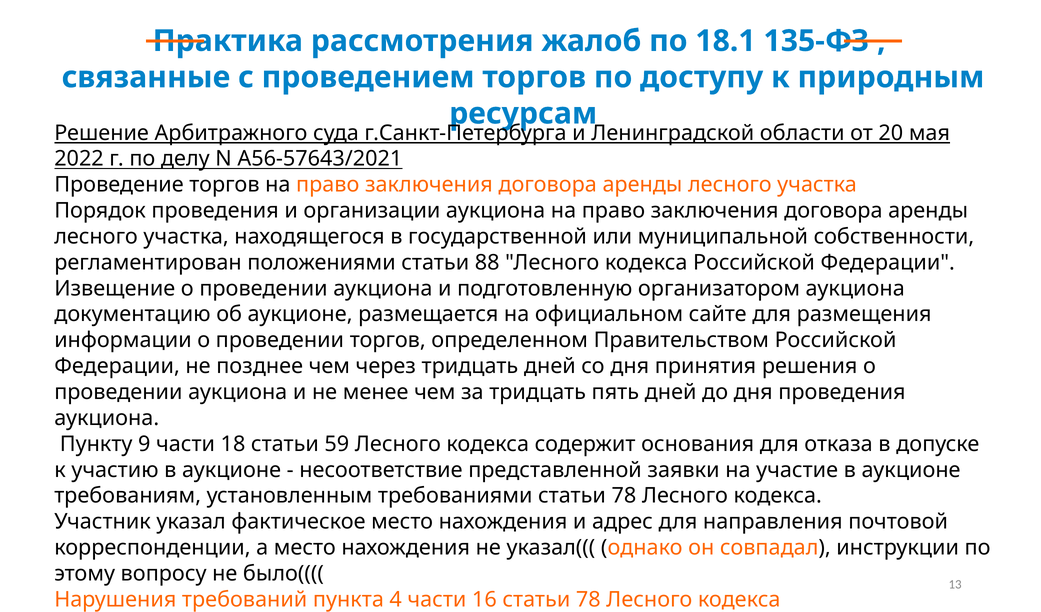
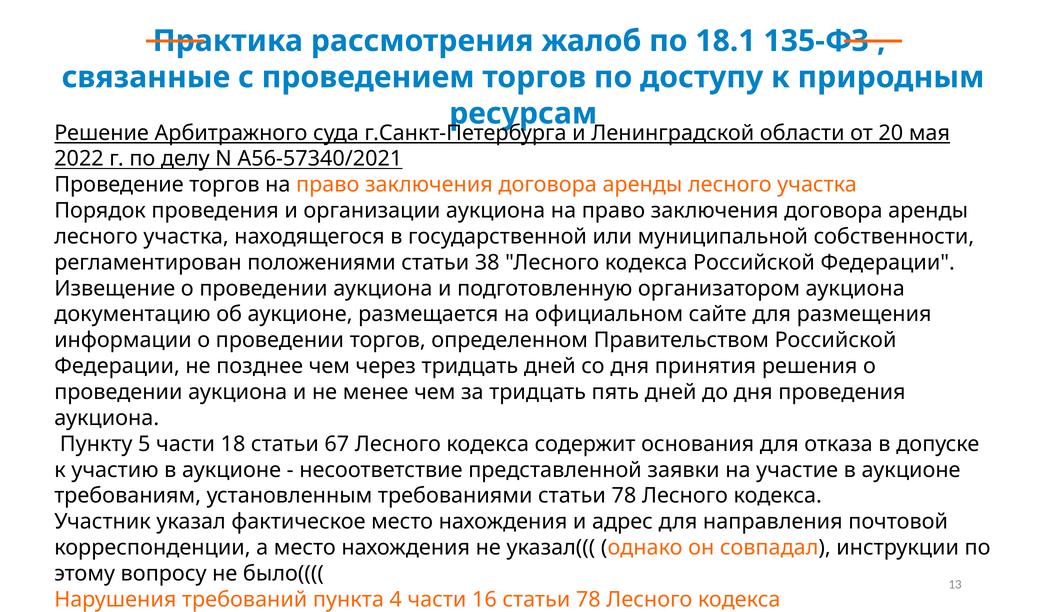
А56-57643/2021: А56-57643/2021 -> А56-57340/2021 (320, 159)
88: 88 -> 38 (487, 263)
9: 9 -> 5 (144, 444)
59: 59 -> 67 (337, 444)
